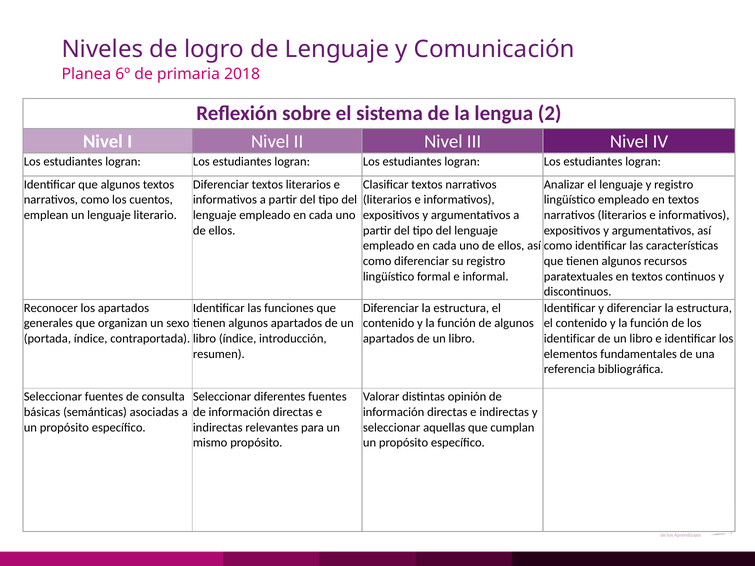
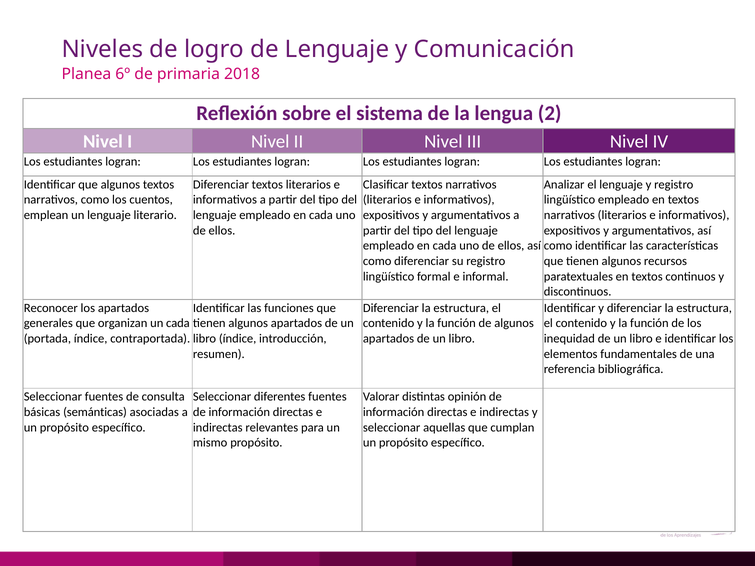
un sexo: sexo -> cada (178, 323)
identificar: identificar -> inequidad (569, 339)
